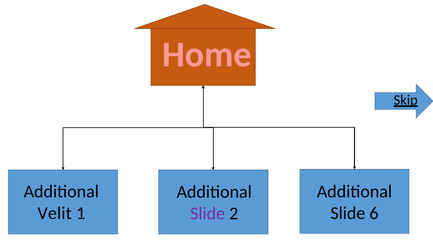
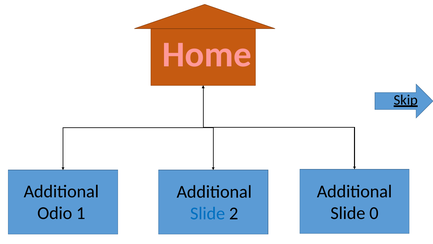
Velit: Velit -> Odio (55, 213)
6: 6 -> 0 (374, 213)
Slide colour: purple -> blue (208, 213)
